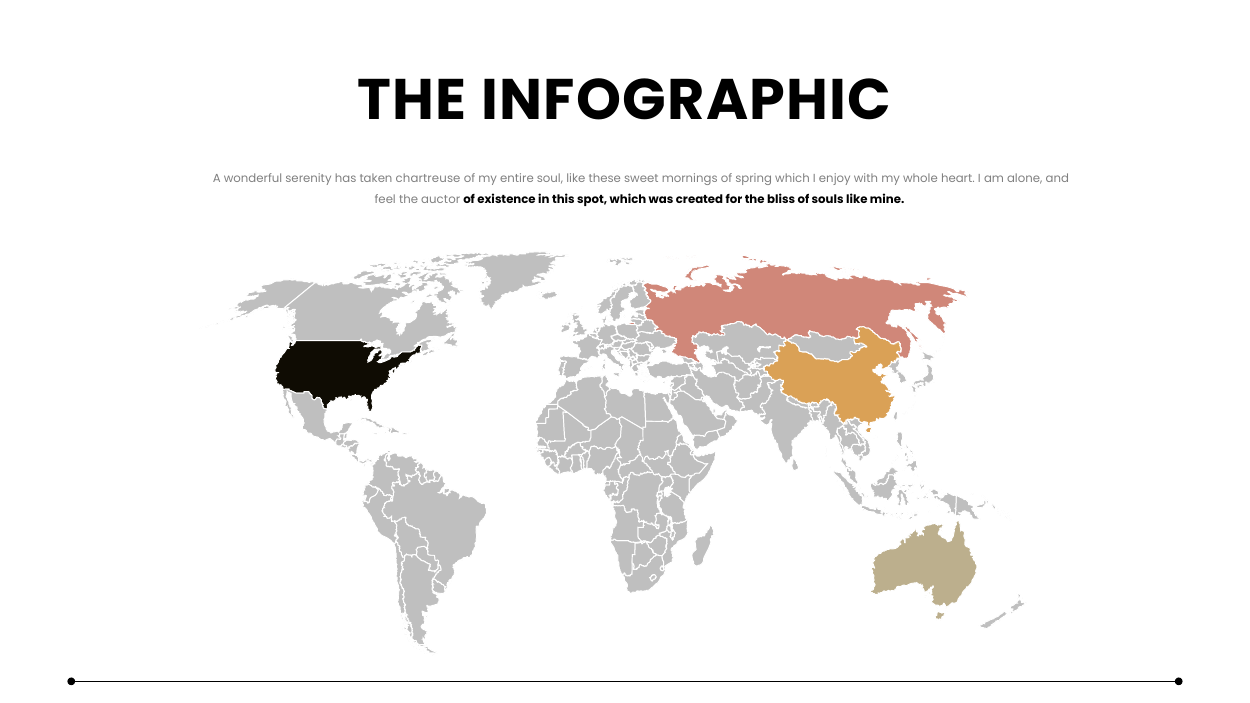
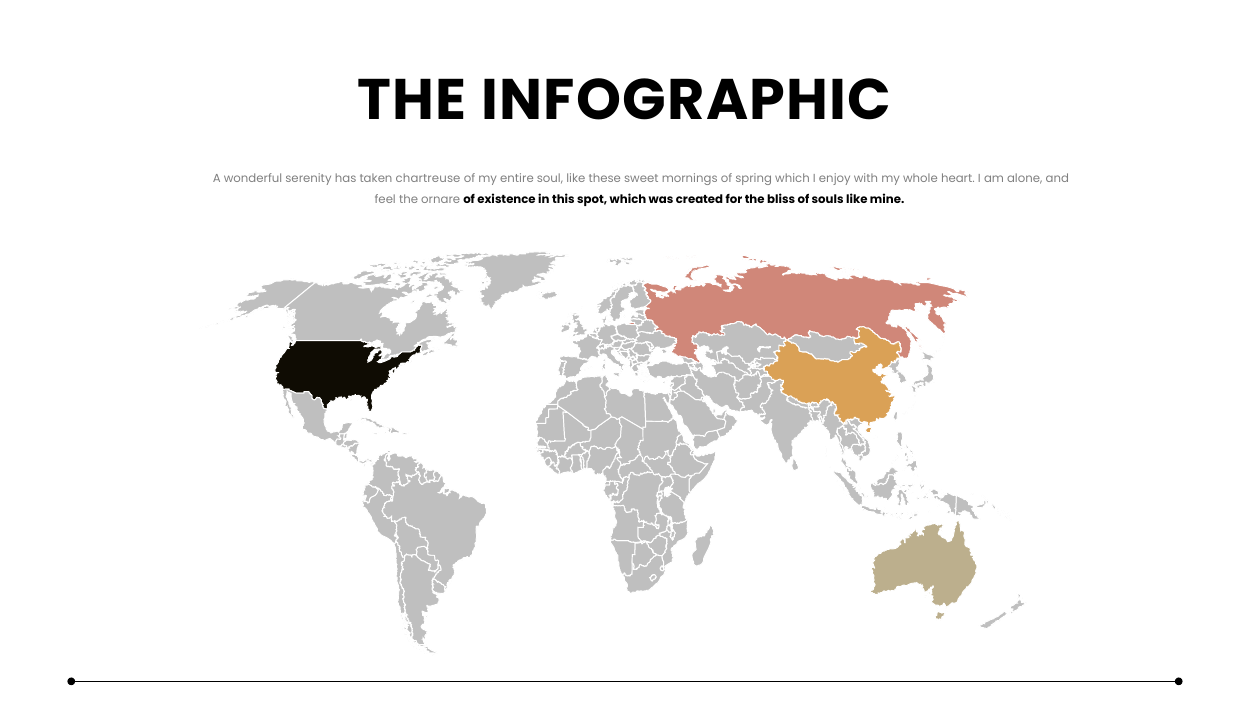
auctor: auctor -> ornare (441, 200)
